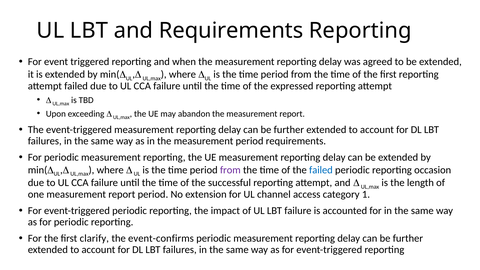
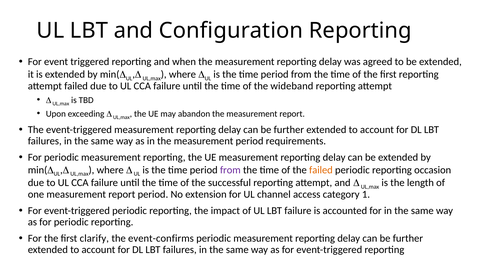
and Requirements: Requirements -> Configuration (231, 31)
expressed: expressed -> wideband (292, 86)
failed colour: blue -> orange (321, 170)
